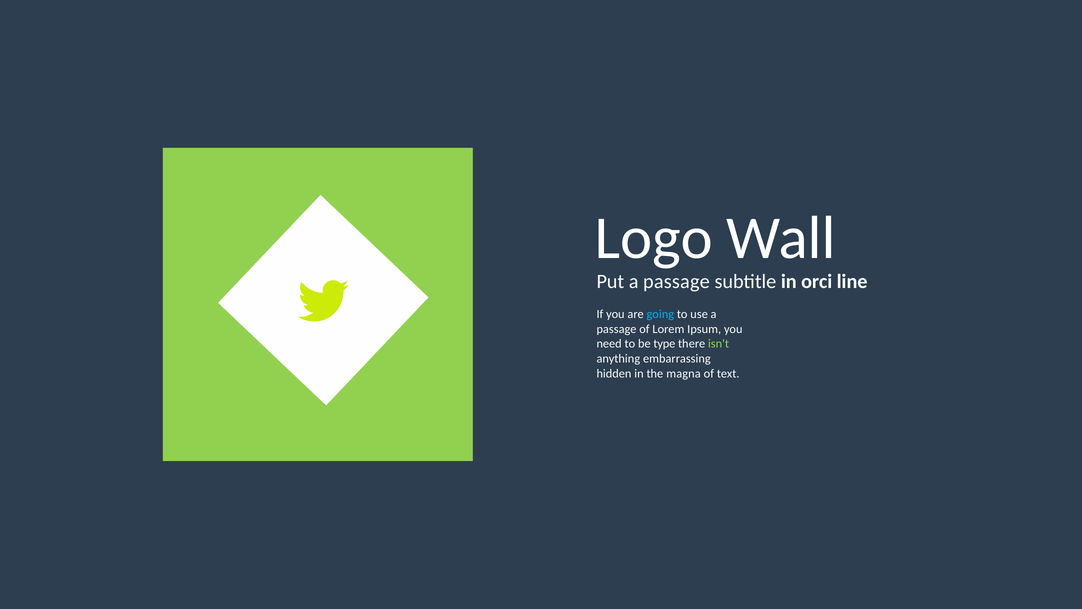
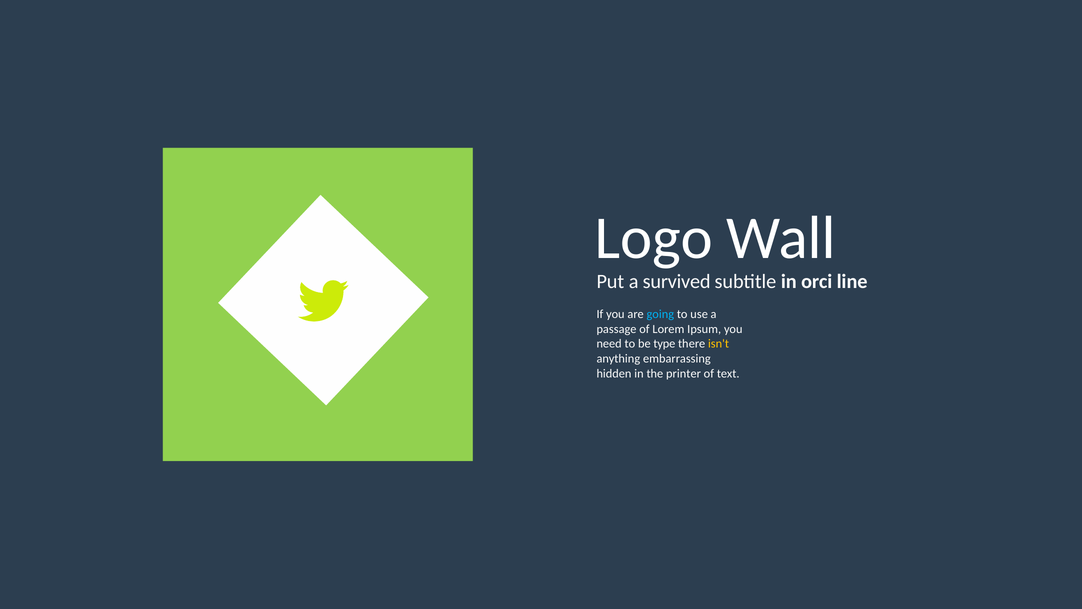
Put a passage: passage -> survived (677, 281)
isn't colour: light green -> yellow (719, 344)
magna: magna -> printer (684, 373)
